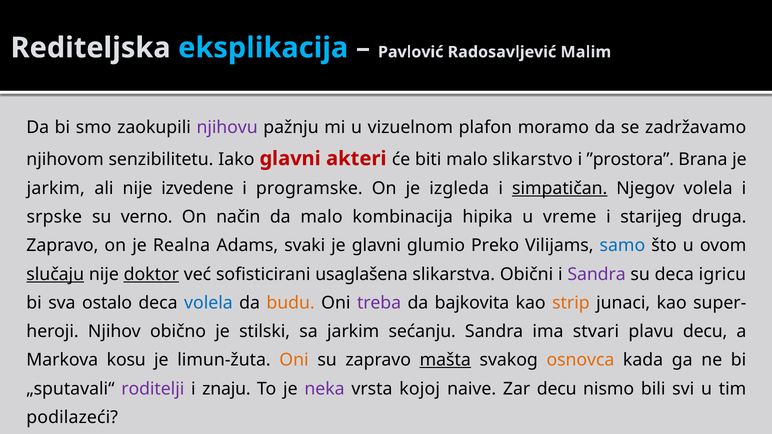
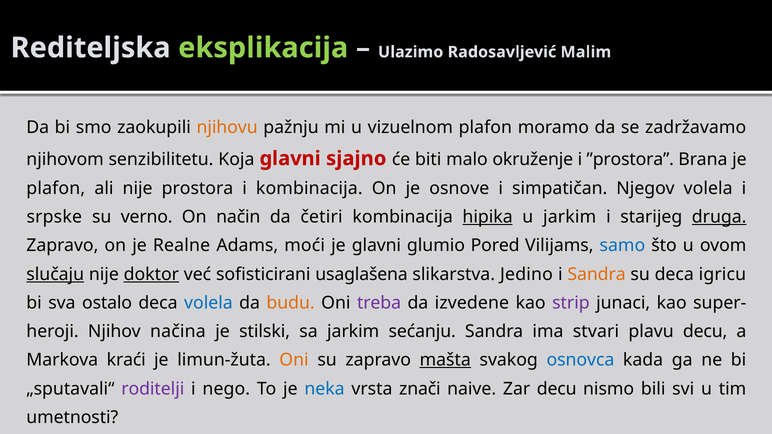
eksplikacija colour: light blue -> light green (263, 48)
Pavlović: Pavlović -> Ulazimo (411, 52)
njihovu colour: purple -> orange (227, 127)
Iako: Iako -> Koja (236, 159)
akteri: akteri -> sjajno (356, 159)
slikarstvo: slikarstvo -> okruženje (533, 159)
jarkim: jarkim -> plafon (56, 189)
izvedene: izvedene -> prostora (197, 189)
i programske: programske -> kombinacija (309, 189)
izgleda: izgleda -> osnove (459, 189)
simpatičan underline: present -> none (560, 189)
da malo: malo -> četiri (322, 217)
hipika underline: none -> present (488, 217)
u vreme: vreme -> jarkim (570, 217)
druga underline: none -> present (719, 217)
Realna: Realna -> Realne (182, 246)
svaki: svaki -> moći (305, 246)
Preko: Preko -> Pored (495, 246)
Obični: Obični -> Jedino (526, 274)
Sandra colour: purple -> orange (597, 274)
bajkovita: bajkovita -> izvedene (472, 303)
strip colour: orange -> purple (571, 303)
obično: obično -> načina (178, 332)
kosu: kosu -> kraći (126, 360)
osnovca colour: orange -> blue (580, 360)
znaju: znaju -> nego (226, 389)
neka colour: purple -> blue (325, 389)
kojoj: kojoj -> znači (420, 389)
podilazeći: podilazeći -> umetnosti (72, 418)
